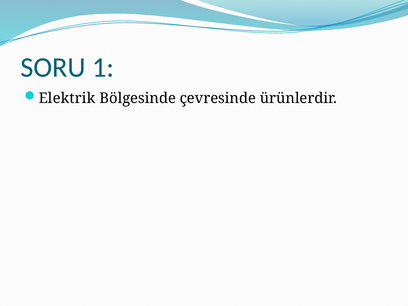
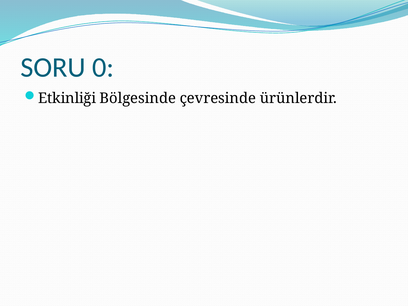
1: 1 -> 0 (103, 67)
Elektrik: Elektrik -> Etkinliği (67, 98)
